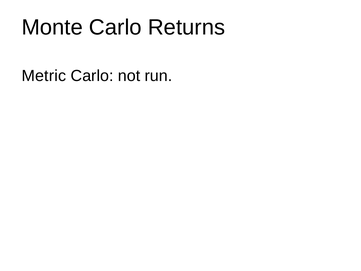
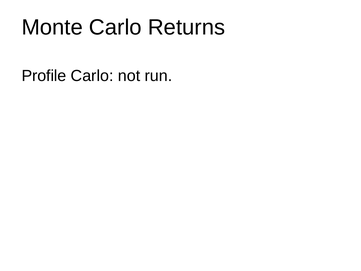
Metric: Metric -> Profile (44, 76)
